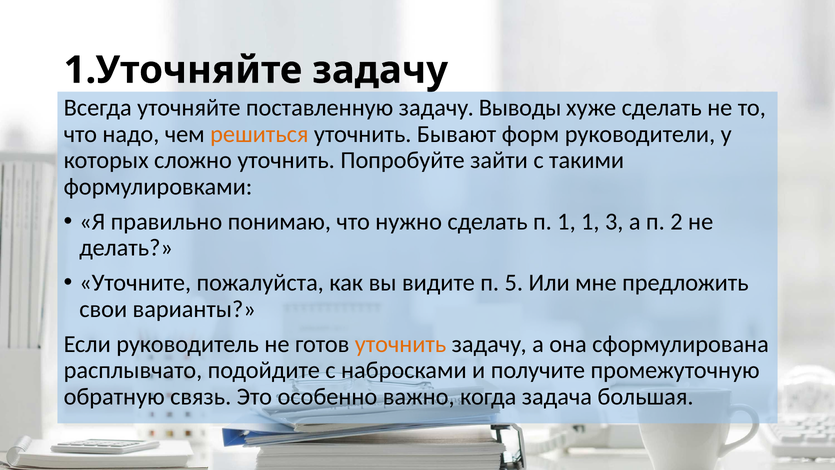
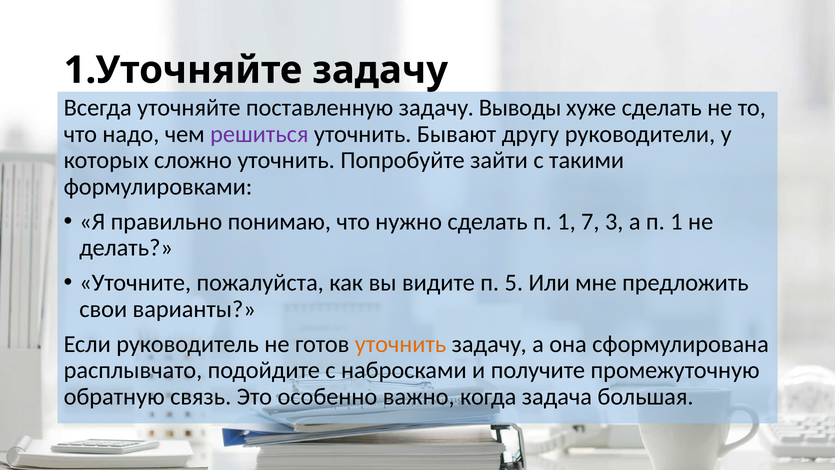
решиться colour: orange -> purple (259, 134)
форм: форм -> другу (531, 134)
1 1: 1 -> 7 (590, 221)
а п 2: 2 -> 1 (676, 221)
